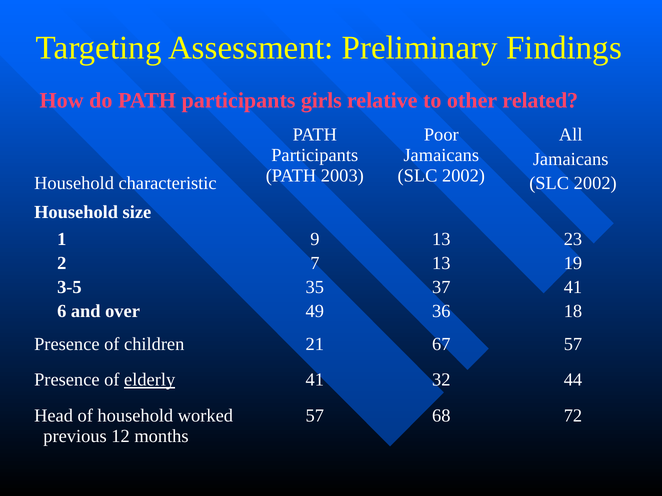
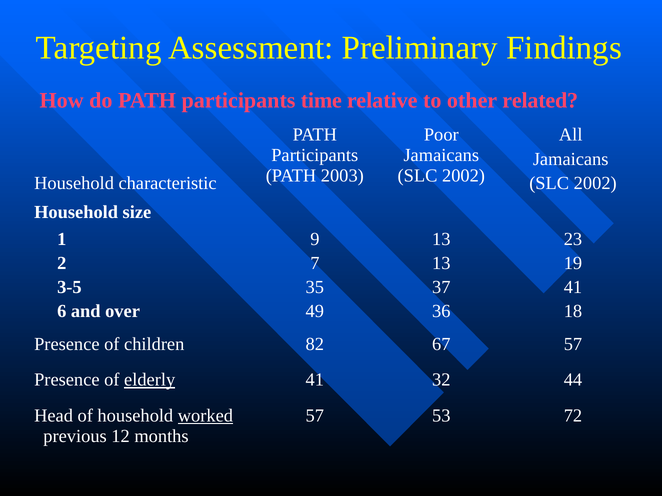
girls: girls -> time (321, 101)
21: 21 -> 82 (315, 344)
worked underline: none -> present (205, 416)
68: 68 -> 53 (441, 416)
